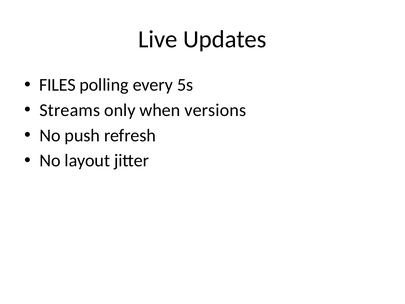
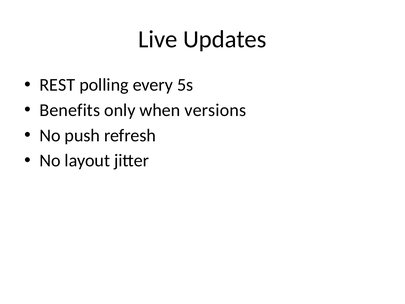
FILES: FILES -> REST (57, 85)
Streams: Streams -> Benefits (70, 110)
